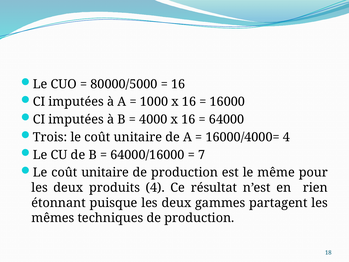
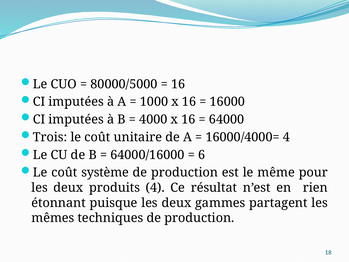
7: 7 -> 6 (202, 155)
unitaire: unitaire -> système (105, 172)
